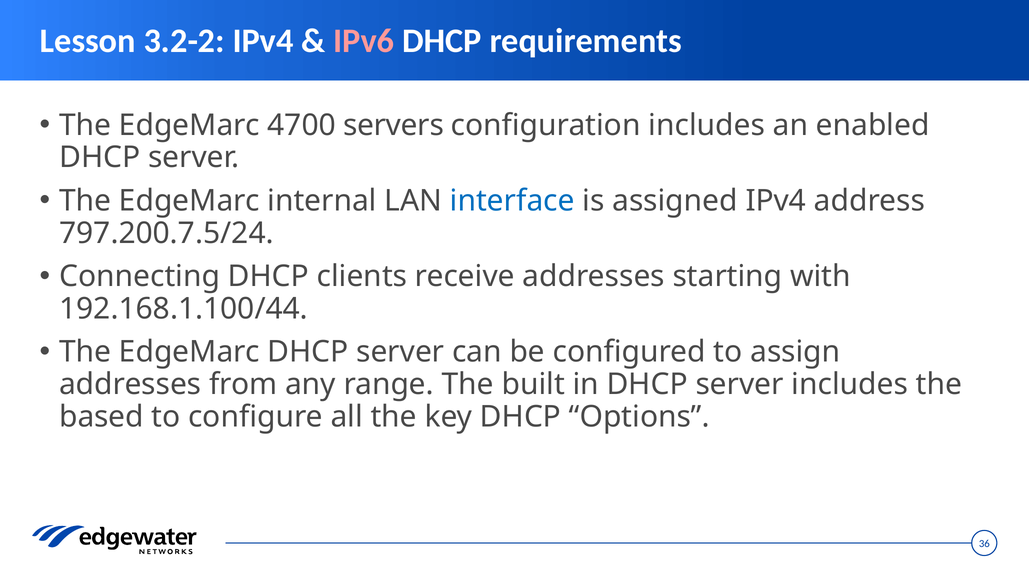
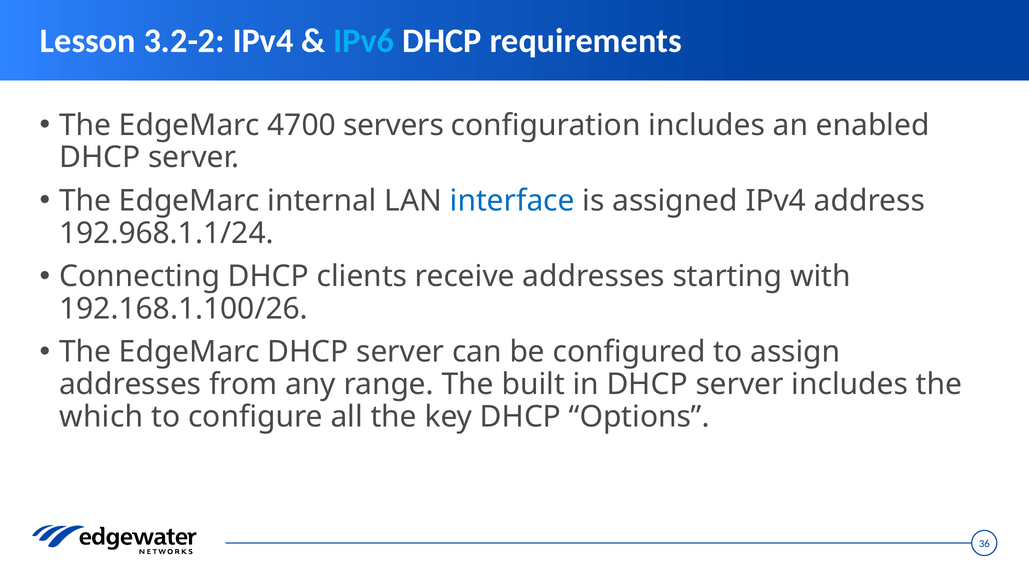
IPv6 colour: pink -> light blue (364, 41)
797.200.7.5/24: 797.200.7.5/24 -> 192.968.1.1/24 (166, 233)
192.168.1.100/44: 192.168.1.100/44 -> 192.168.1.100/26 (184, 309)
based: based -> which (101, 417)
